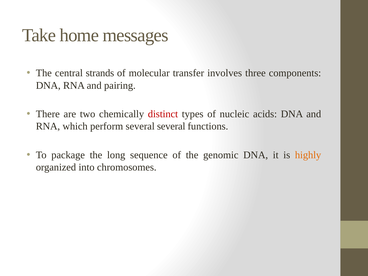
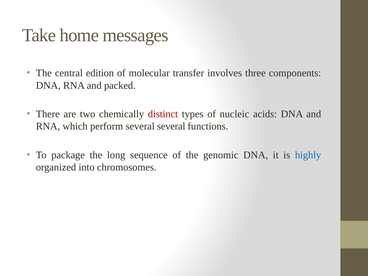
strands: strands -> edition (100, 73)
pairing: pairing -> packed (120, 85)
highly colour: orange -> blue (308, 155)
